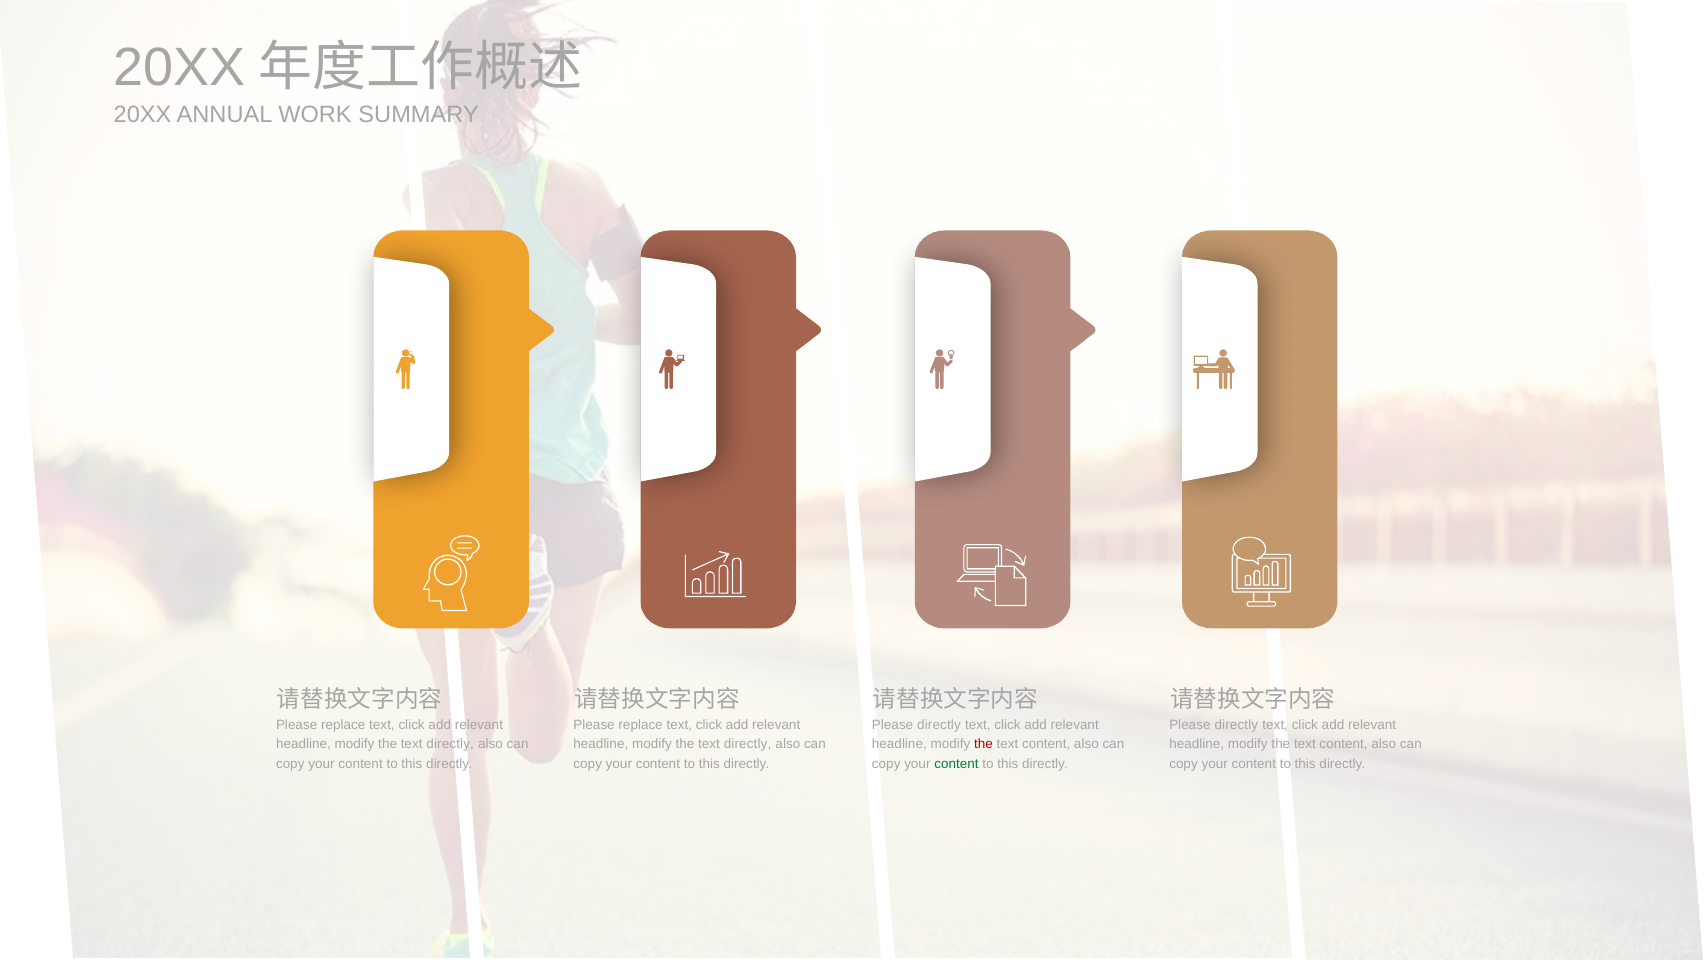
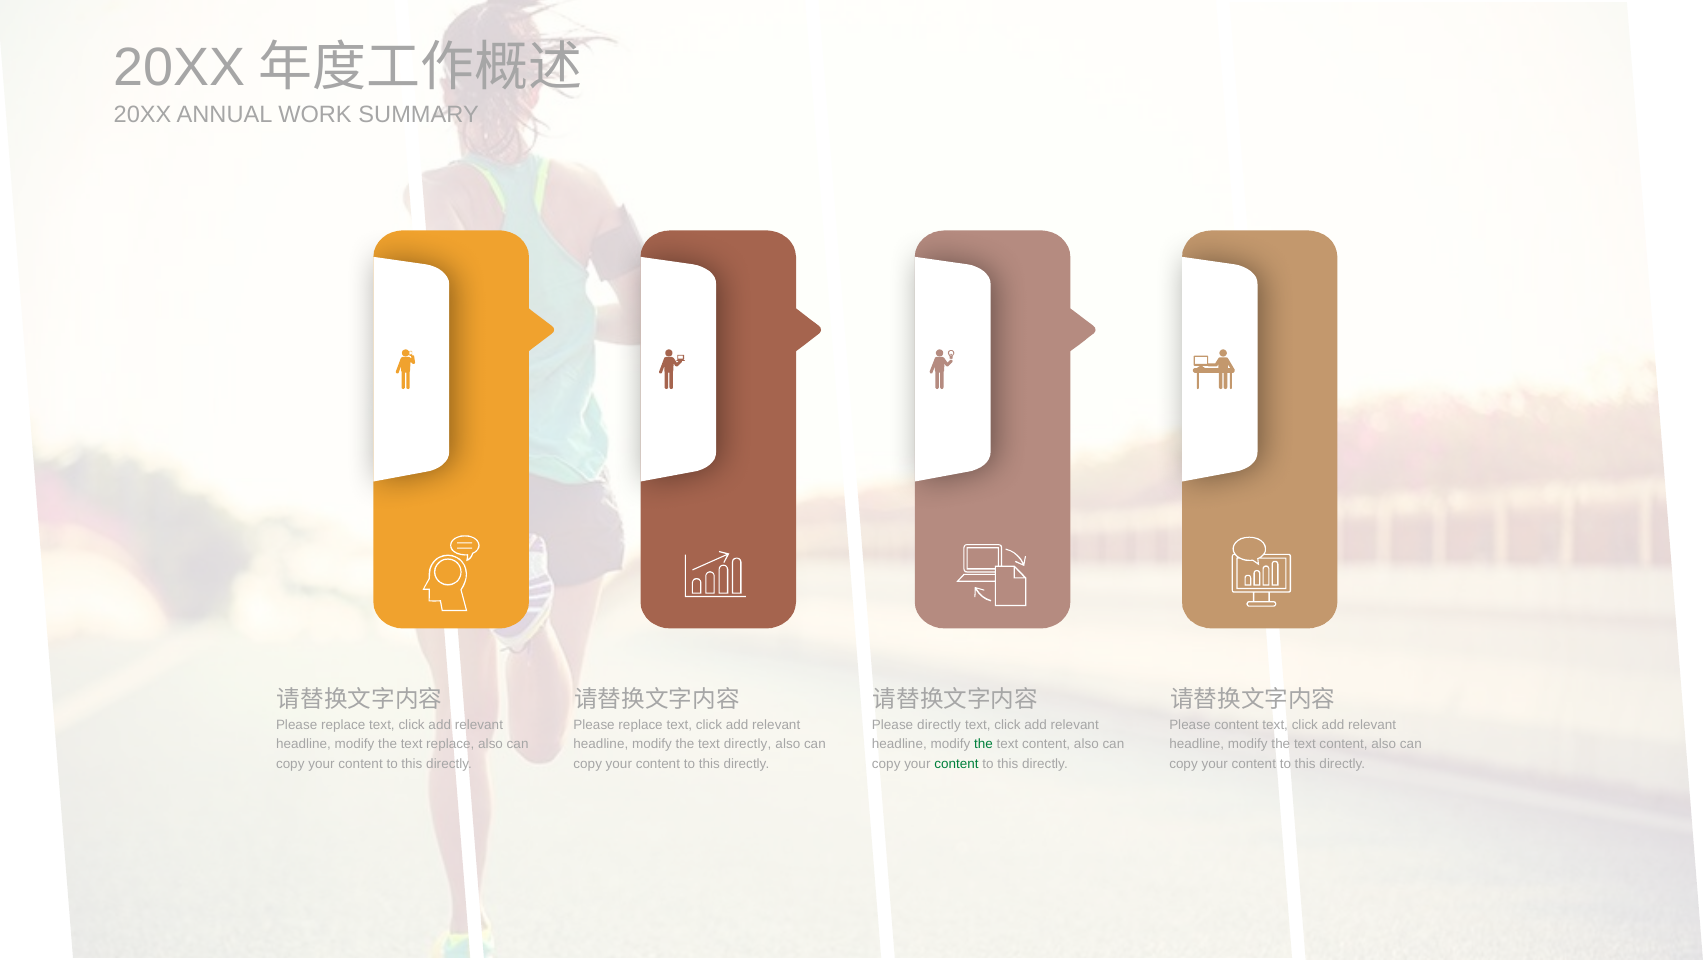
directly: directly -> content (1236, 725)
directly: directly -> replace (450, 744)
the colour: red -> green (983, 744)
